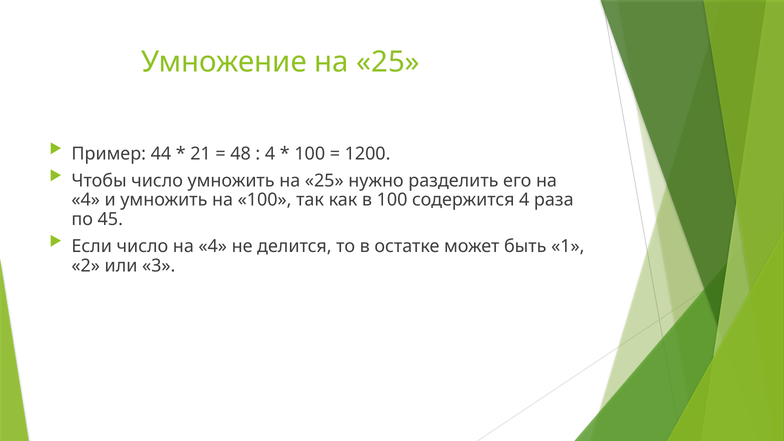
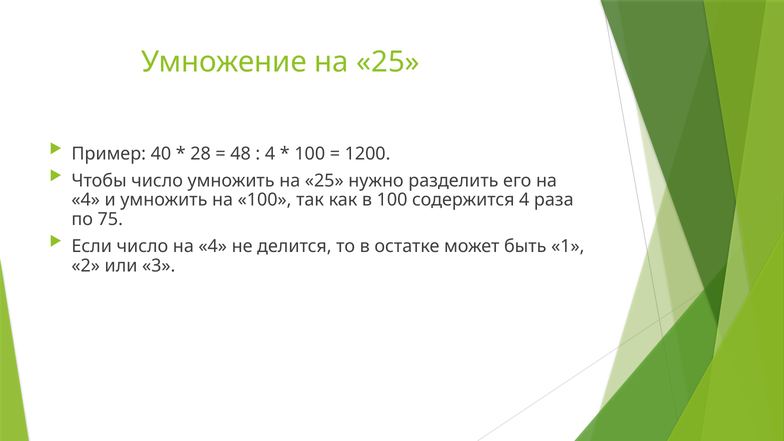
44: 44 -> 40 (161, 154)
21: 21 -> 28 (201, 154)
45: 45 -> 75 (110, 219)
